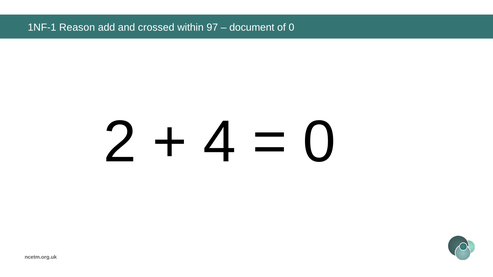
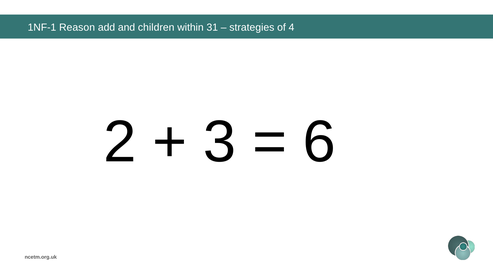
crossed: crossed -> children (156, 28)
97: 97 -> 31 (212, 28)
document: document -> strategies (252, 28)
of 0: 0 -> 4 (292, 28)
4: 4 -> 3 (220, 142)
0: 0 -> 6 (319, 142)
